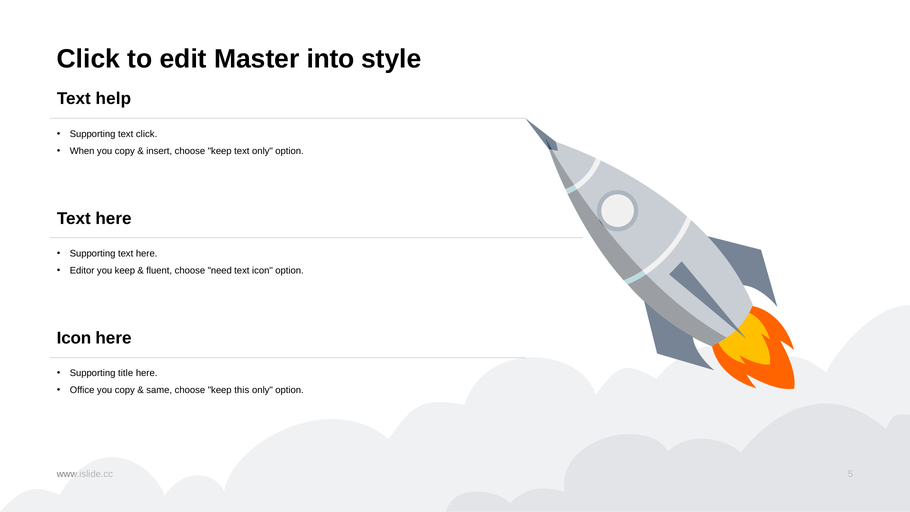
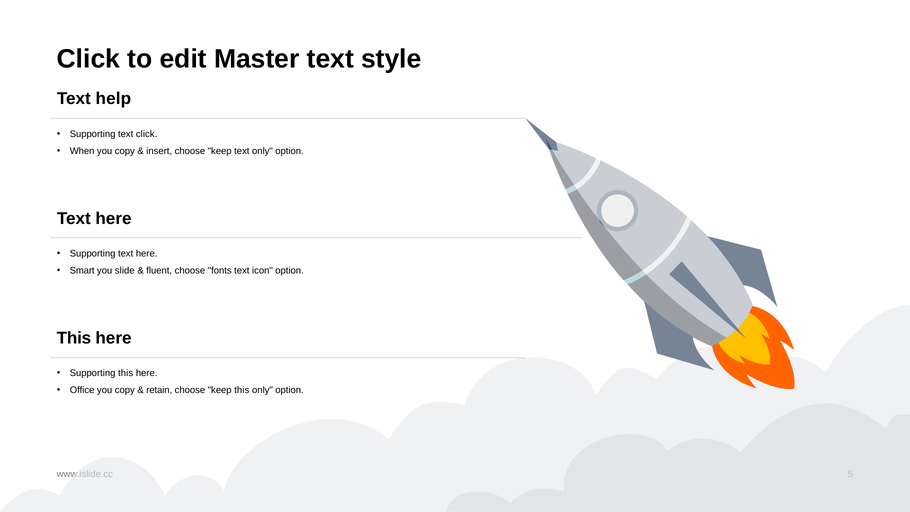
Master into: into -> text (330, 59)
Editor: Editor -> Smart (82, 271)
you keep: keep -> slide (125, 271)
need: need -> fonts (220, 271)
Icon: Icon -> This (74, 338)
Supporting title: title -> this (126, 373)
same: same -> retain (159, 390)
